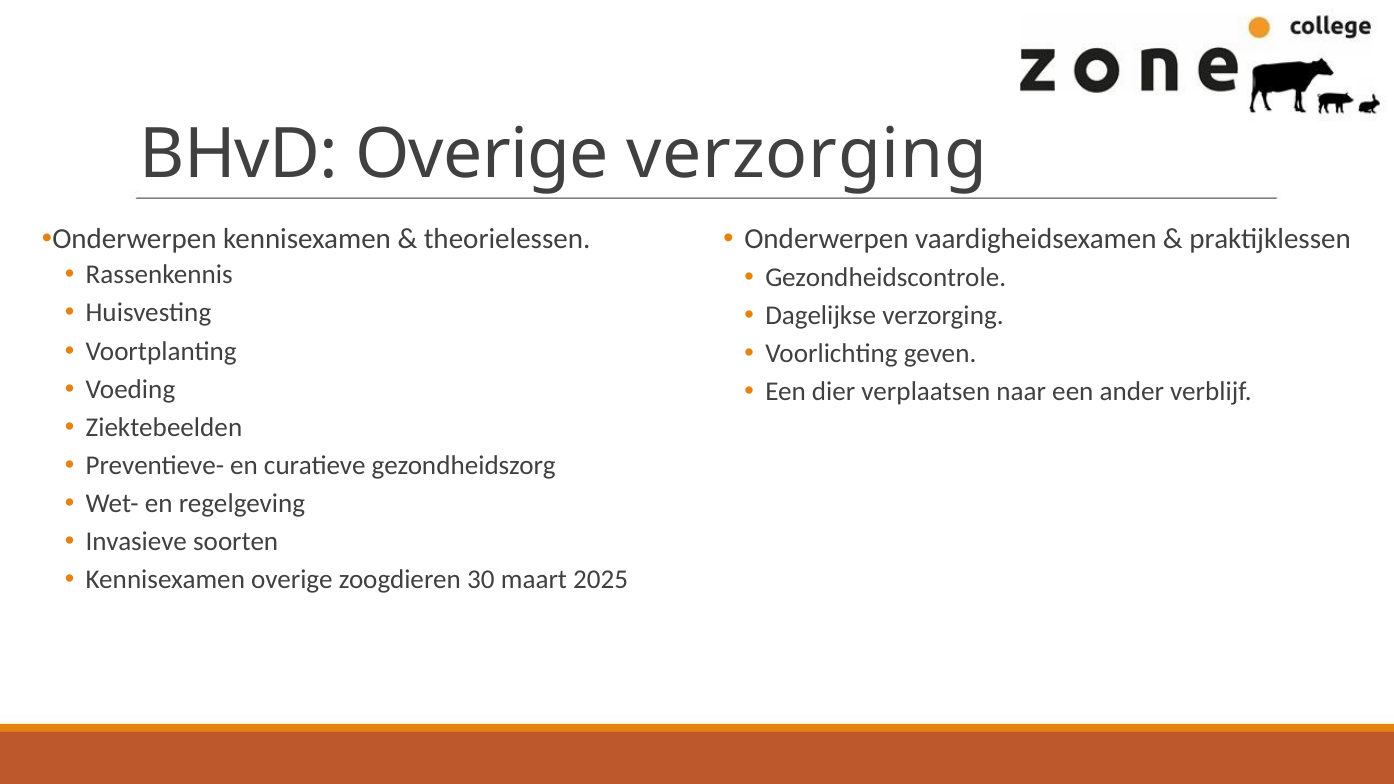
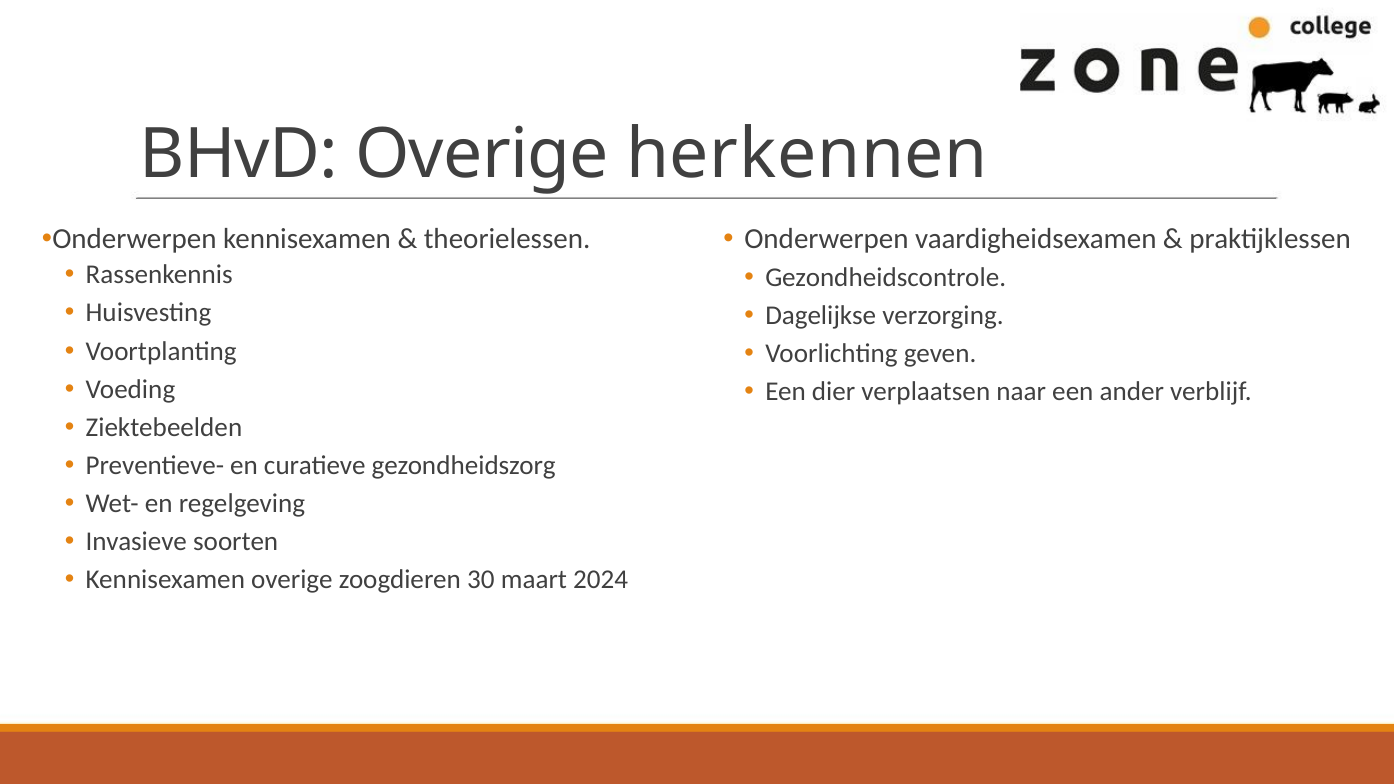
Overige verzorging: verzorging -> herkennen (807, 154)
2025: 2025 -> 2024 (601, 579)
